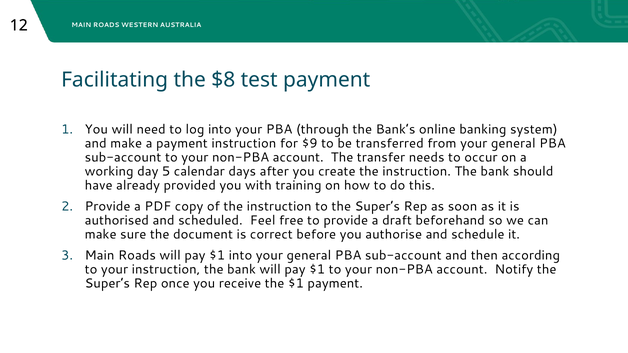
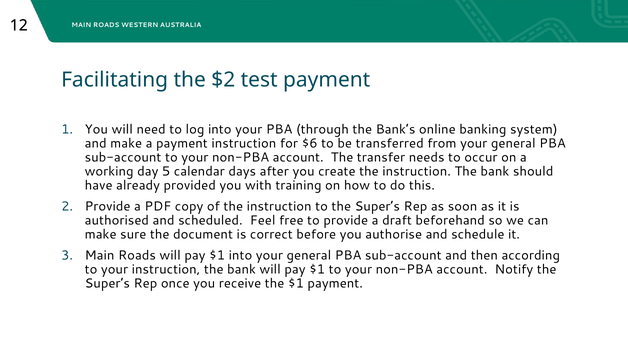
$8: $8 -> $2 (223, 80)
$9: $9 -> $6 (310, 143)
